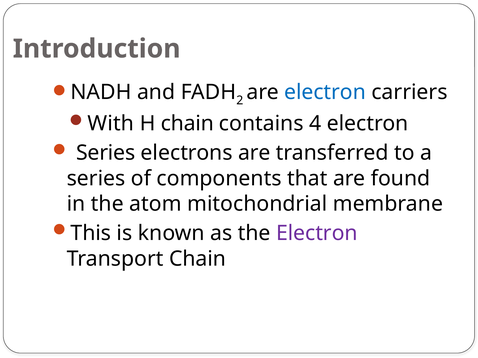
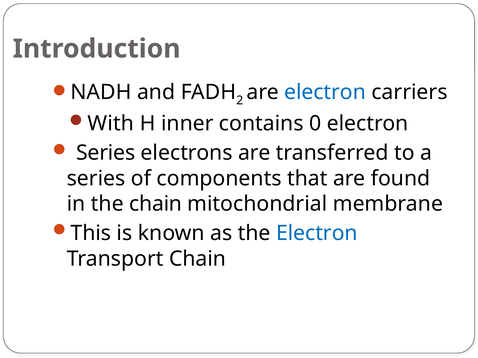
H chain: chain -> inner (187, 124)
4: 4 -> 0 (315, 124)
the atom: atom -> chain (156, 204)
Electron colour: purple -> blue (317, 234)
